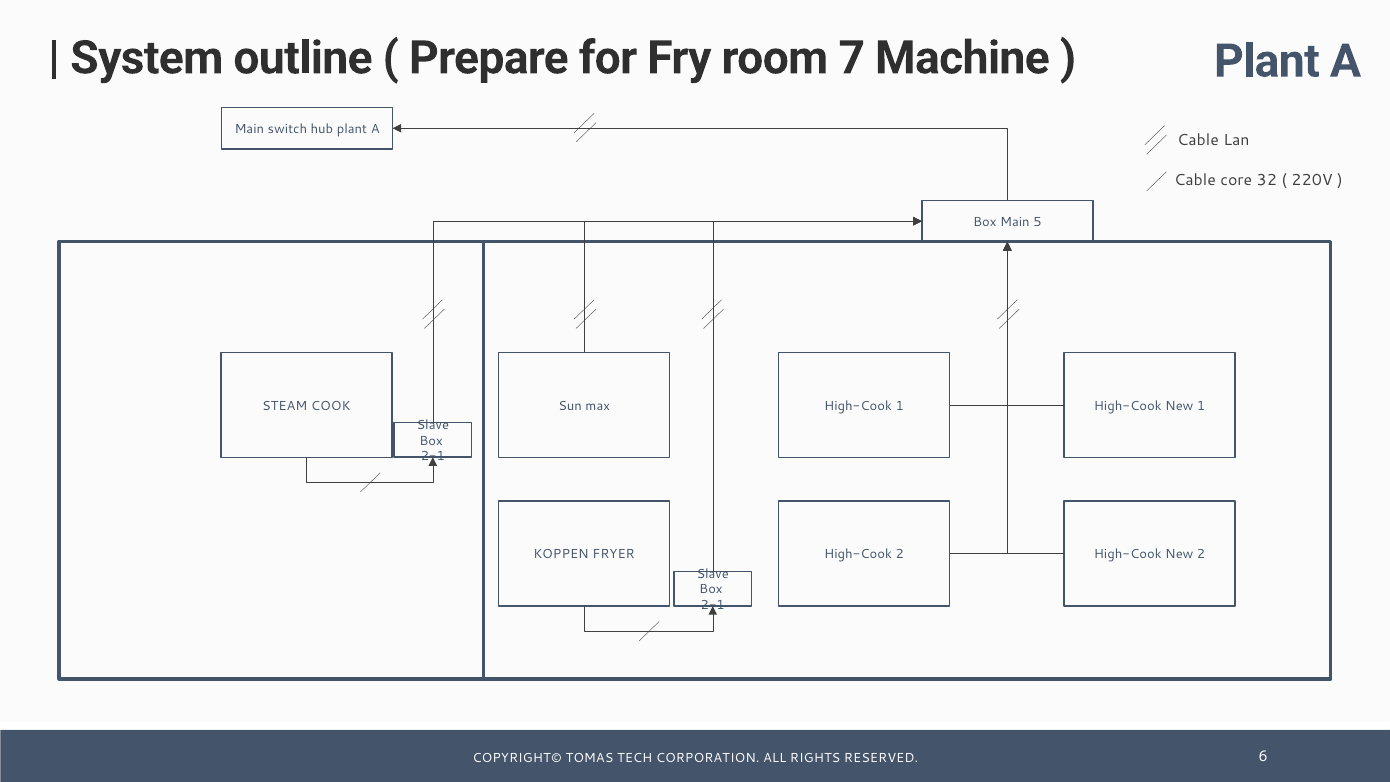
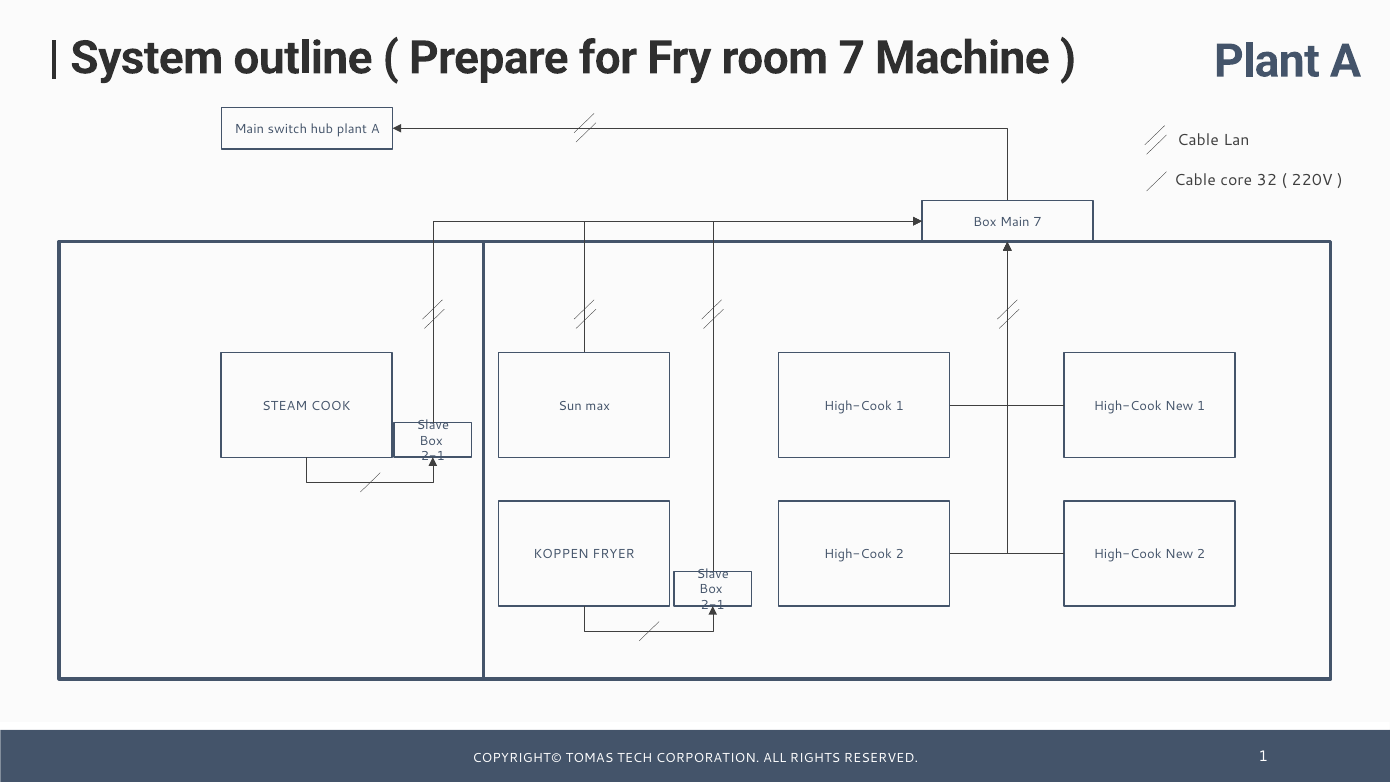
Main 5: 5 -> 7 (1037, 222)
RESERVED 6: 6 -> 1 (1263, 757)
